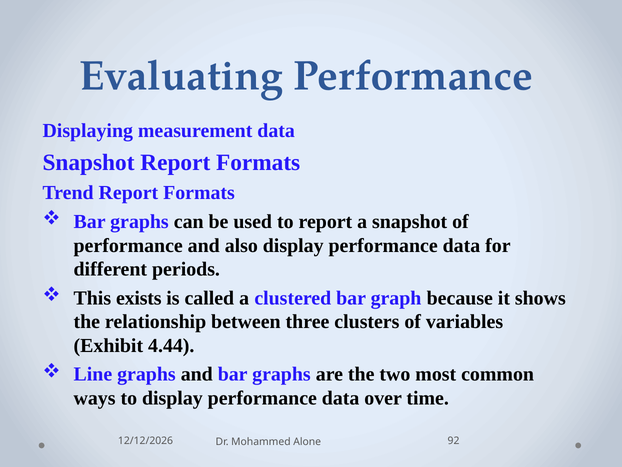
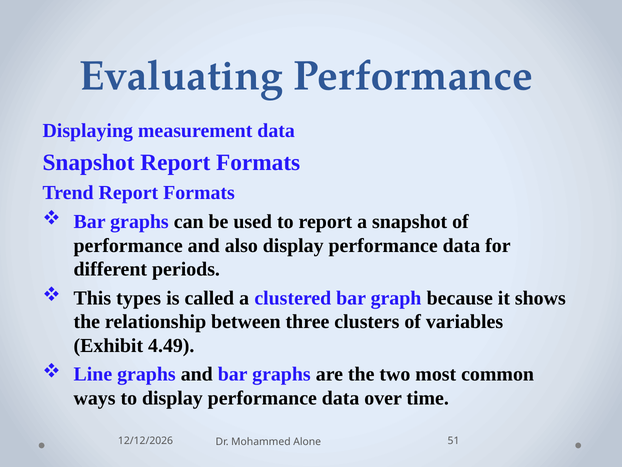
exists: exists -> types (139, 298)
4.44: 4.44 -> 4.49 (171, 345)
92: 92 -> 51 (454, 440)
